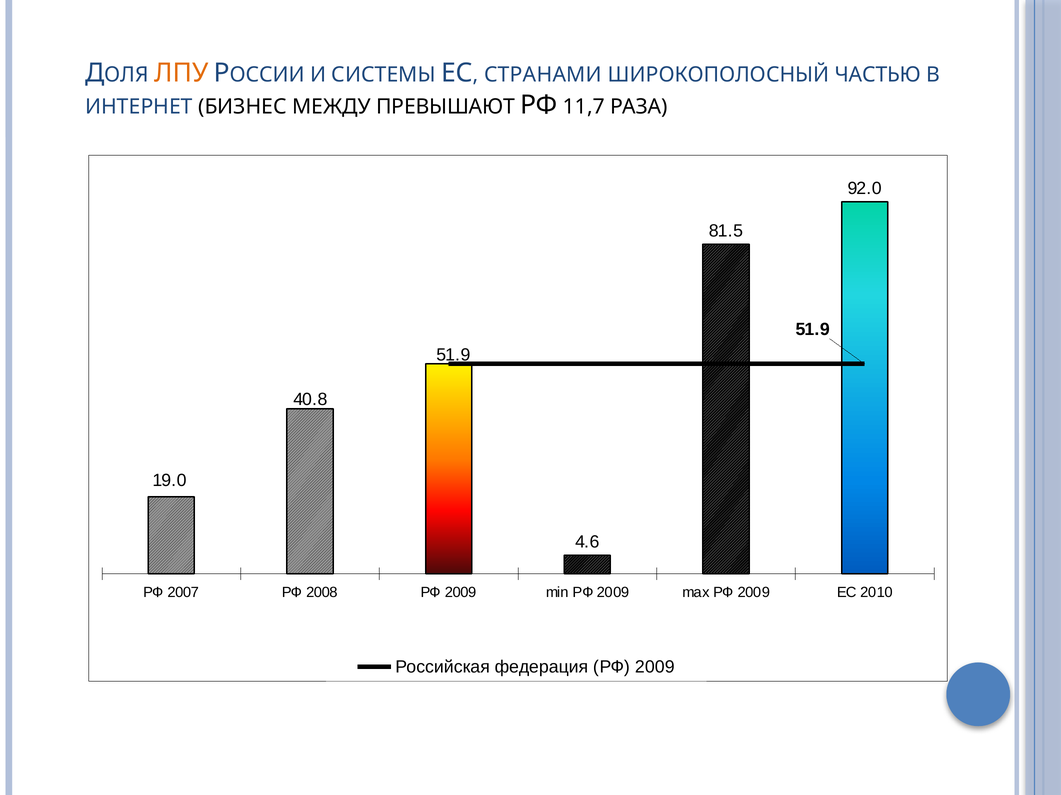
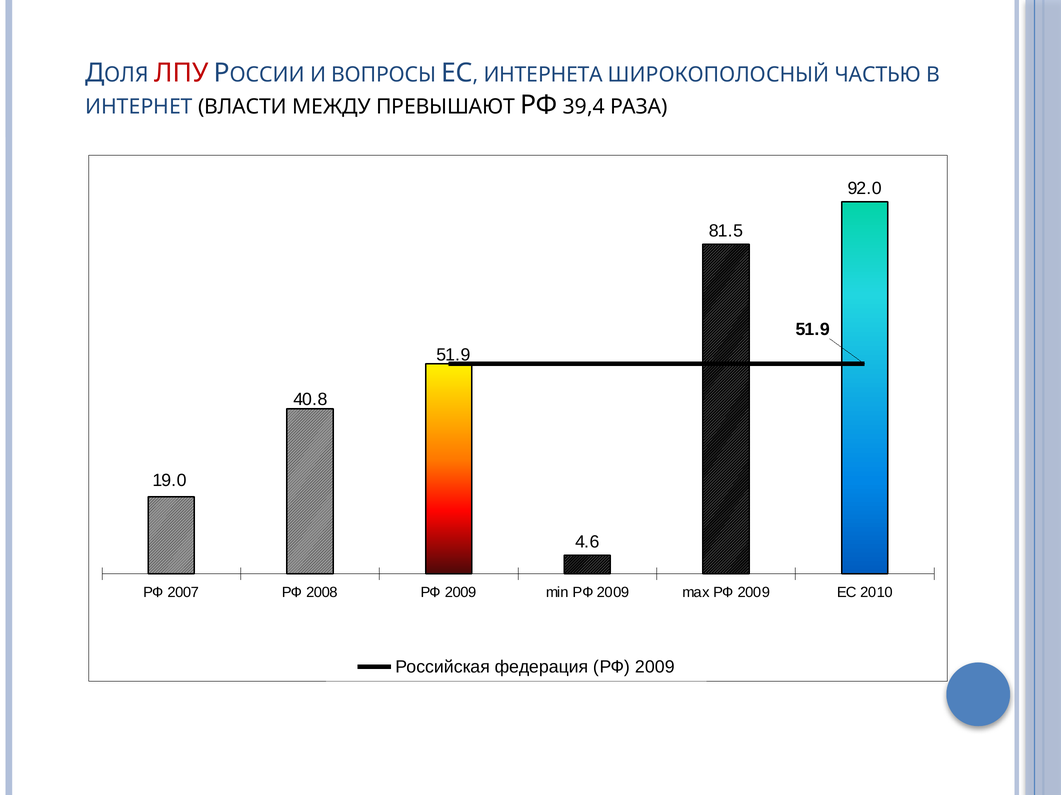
ЛПУ colour: orange -> red (181, 73)
СИСТЕМЫ: СИСТЕМЫ -> ВОПРОСЫ (384, 75)
СТРАНАМИ: СТРАНАМИ -> ИНТЕРНЕТА (543, 75)
БИЗНЕС: БИЗНЕС -> ВЛАСТИ (242, 107)
11,7: 11,7 -> 39,4 (584, 107)
